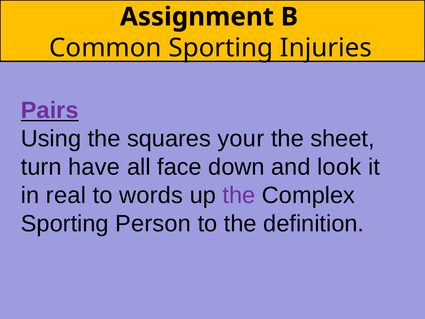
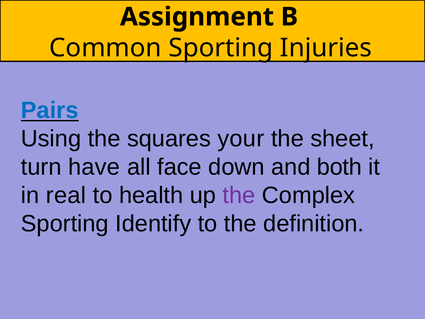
Pairs colour: purple -> blue (50, 110)
look: look -> both (339, 167)
words: words -> health (151, 195)
Person: Person -> Identify (153, 224)
